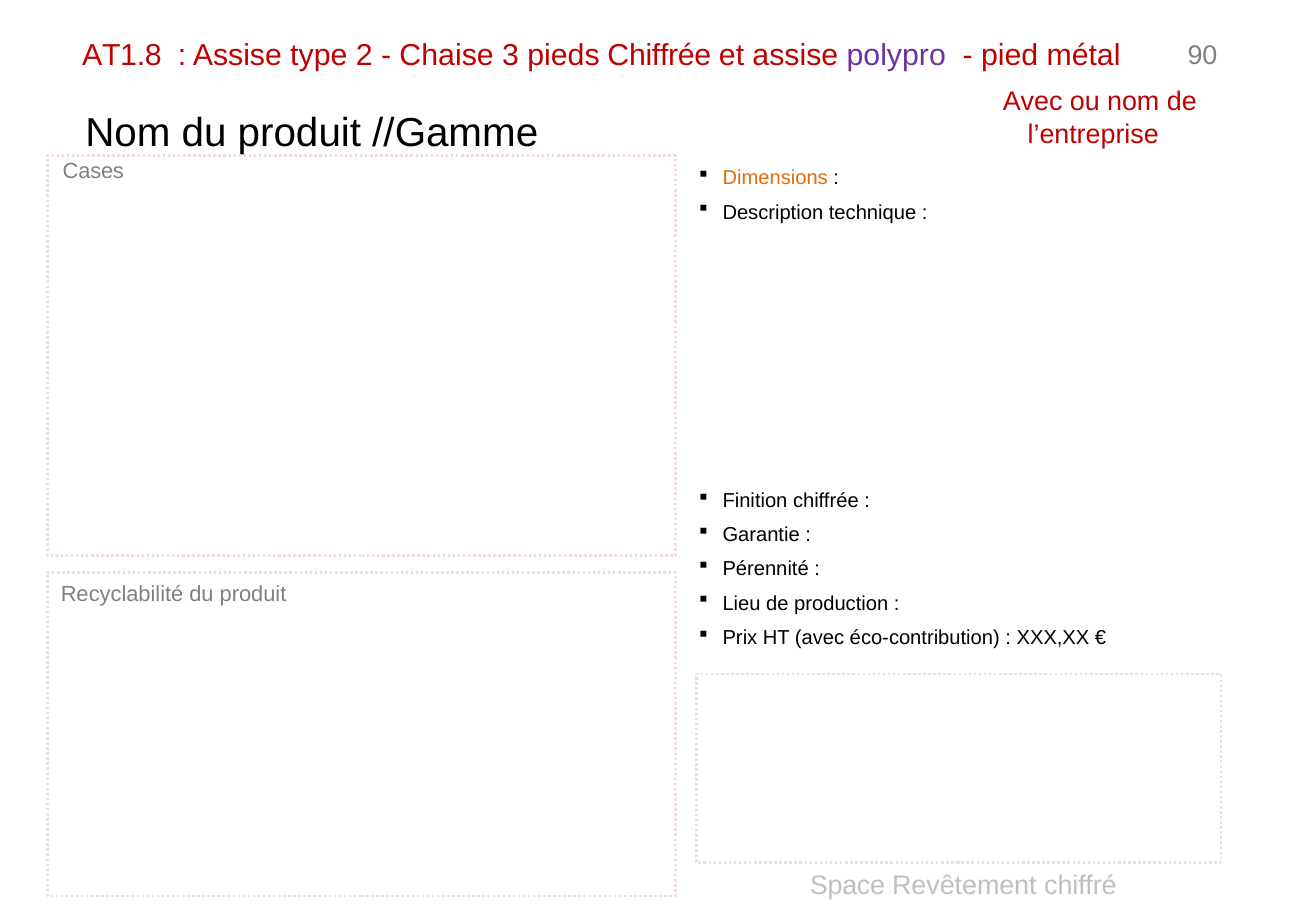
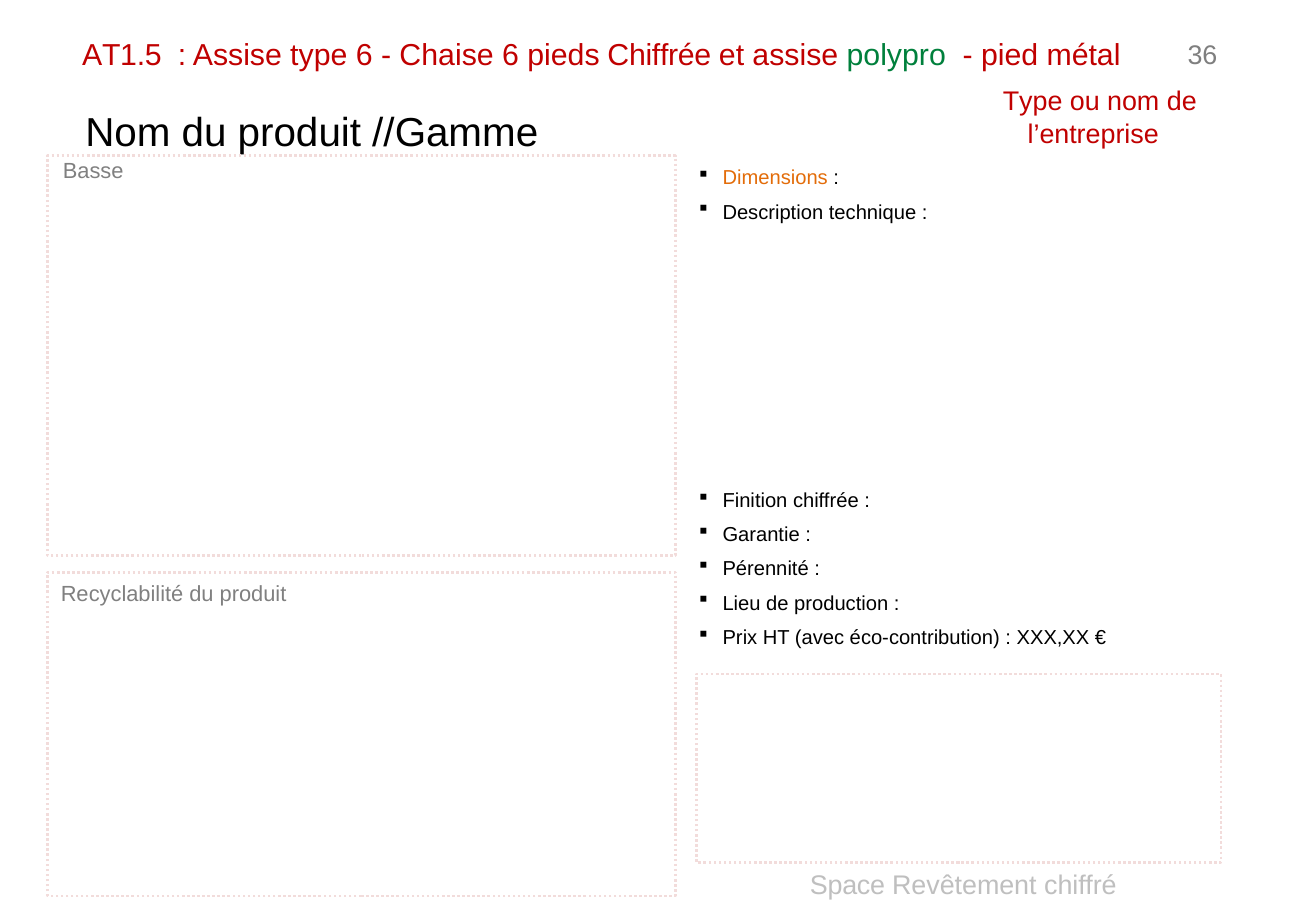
AT1.8: AT1.8 -> AT1.5 (122, 56)
type 2: 2 -> 6 (364, 56)
Chaise 3: 3 -> 6 (510, 56)
polypro colour: purple -> green (896, 56)
90: 90 -> 36 (1202, 55)
Avec: Avec -> Type (1033, 102)
Cases: Cases -> Basse (93, 171)
